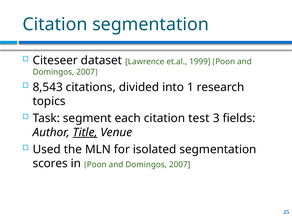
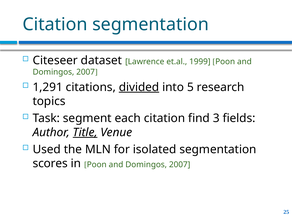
8,543: 8,543 -> 1,291 (48, 87)
divided underline: none -> present (139, 87)
1: 1 -> 5 (190, 87)
test: test -> find (199, 118)
